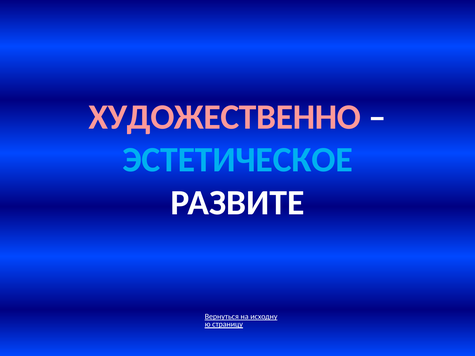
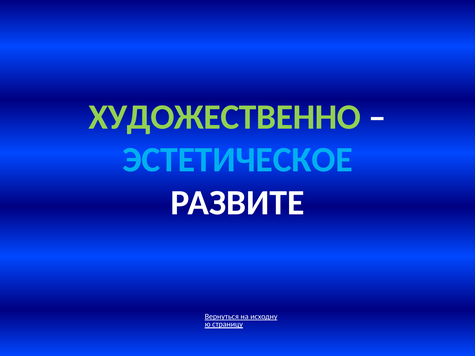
ХУДОЖЕСТВЕННО colour: pink -> light green (225, 117)
